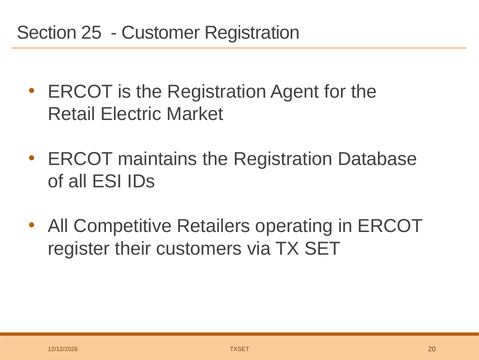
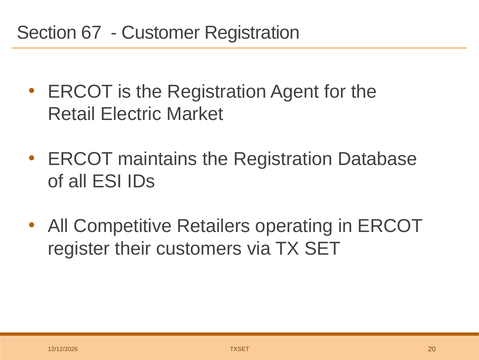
25: 25 -> 67 (91, 32)
